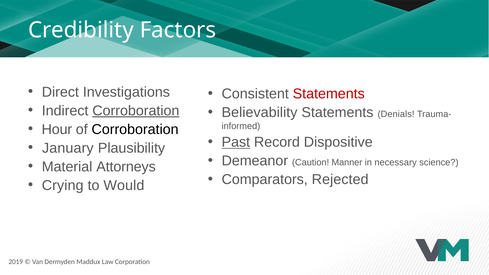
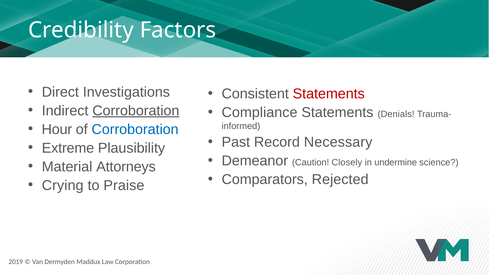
Believability: Believability -> Compliance (260, 113)
Corroboration colour: black -> blue (135, 129)
Past underline: present -> none (236, 142)
Dispositive: Dispositive -> Necessary (338, 142)
January: January -> Extreme (68, 148)
Manner: Manner -> Closely (347, 163)
necessary: necessary -> undermine (396, 163)
Would: Would -> Praise (124, 185)
